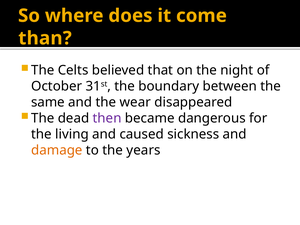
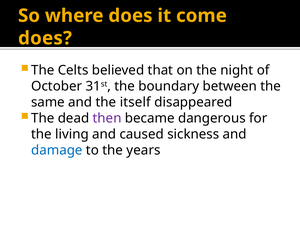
than: than -> does (45, 38)
wear: wear -> itself (135, 102)
damage colour: orange -> blue (57, 150)
